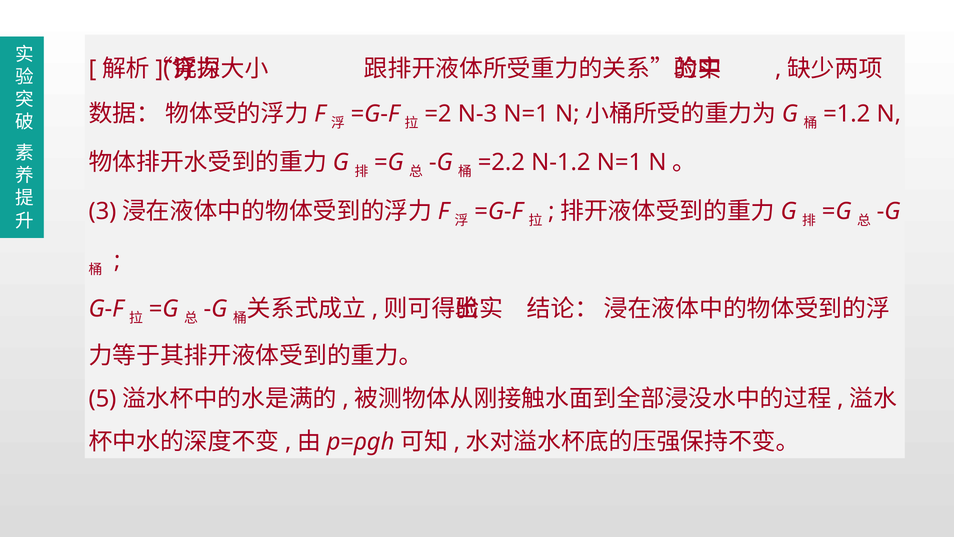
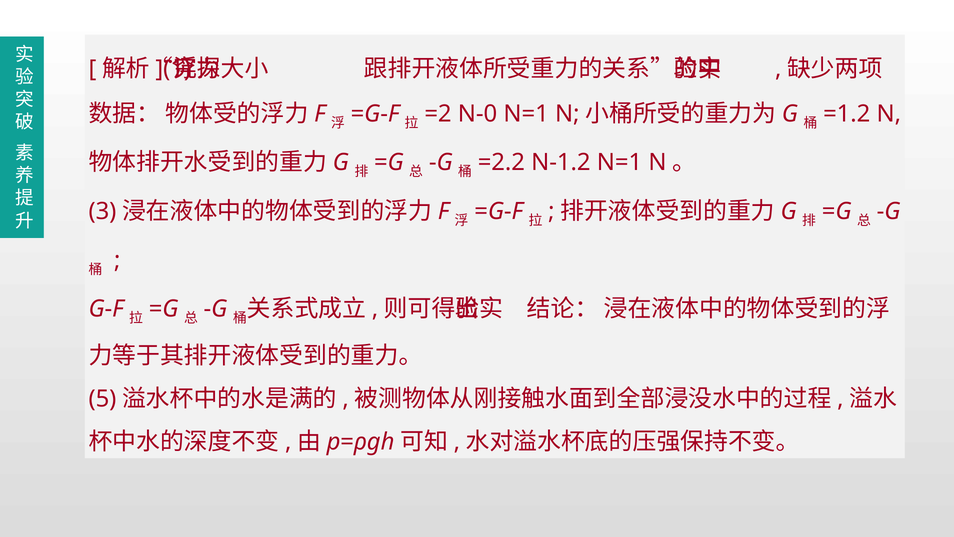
N-3: N-3 -> N-0 (478, 114)
